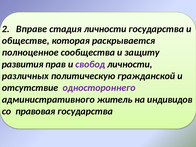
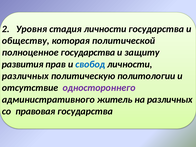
Вправе: Вправе -> Уровня (32, 29)
обществе: обществе -> обществу (26, 41)
раскрывается: раскрывается -> политической (124, 41)
полноценное сообщества: сообщества -> государства (88, 52)
свобод colour: purple -> blue (90, 64)
гражданской: гражданской -> политологии (146, 76)
на индивидов: индивидов -> различных (170, 100)
